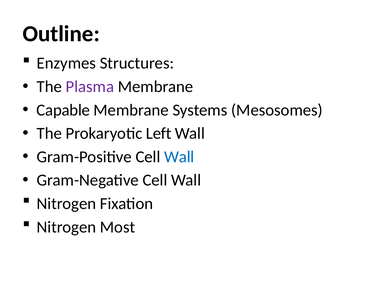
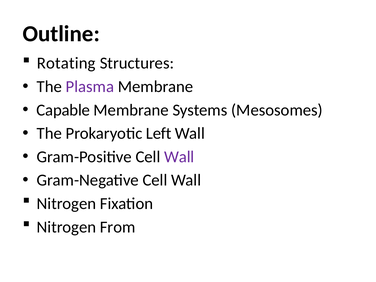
Enzymes: Enzymes -> Rotating (66, 63)
Wall colour: blue -> purple (179, 157)
Most: Most -> From (118, 227)
